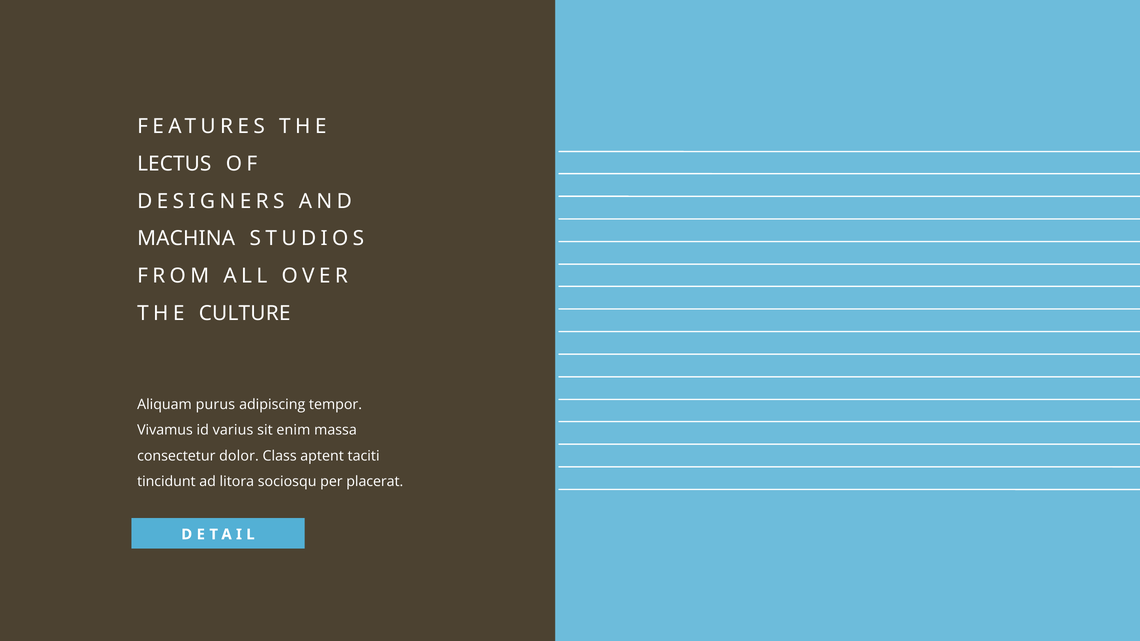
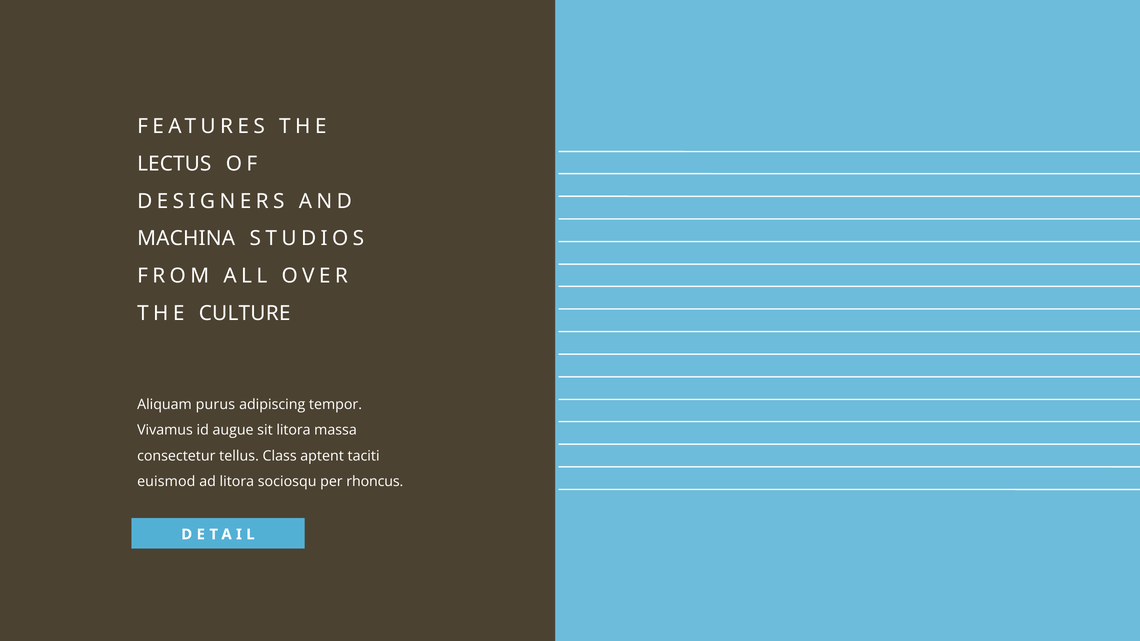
varius: varius -> augue (233, 430)
sit enim: enim -> litora (293, 430)
dolor: dolor -> tellus (239, 456)
tincidunt: tincidunt -> euismod (166, 482)
placerat: placerat -> rhoncus (375, 482)
